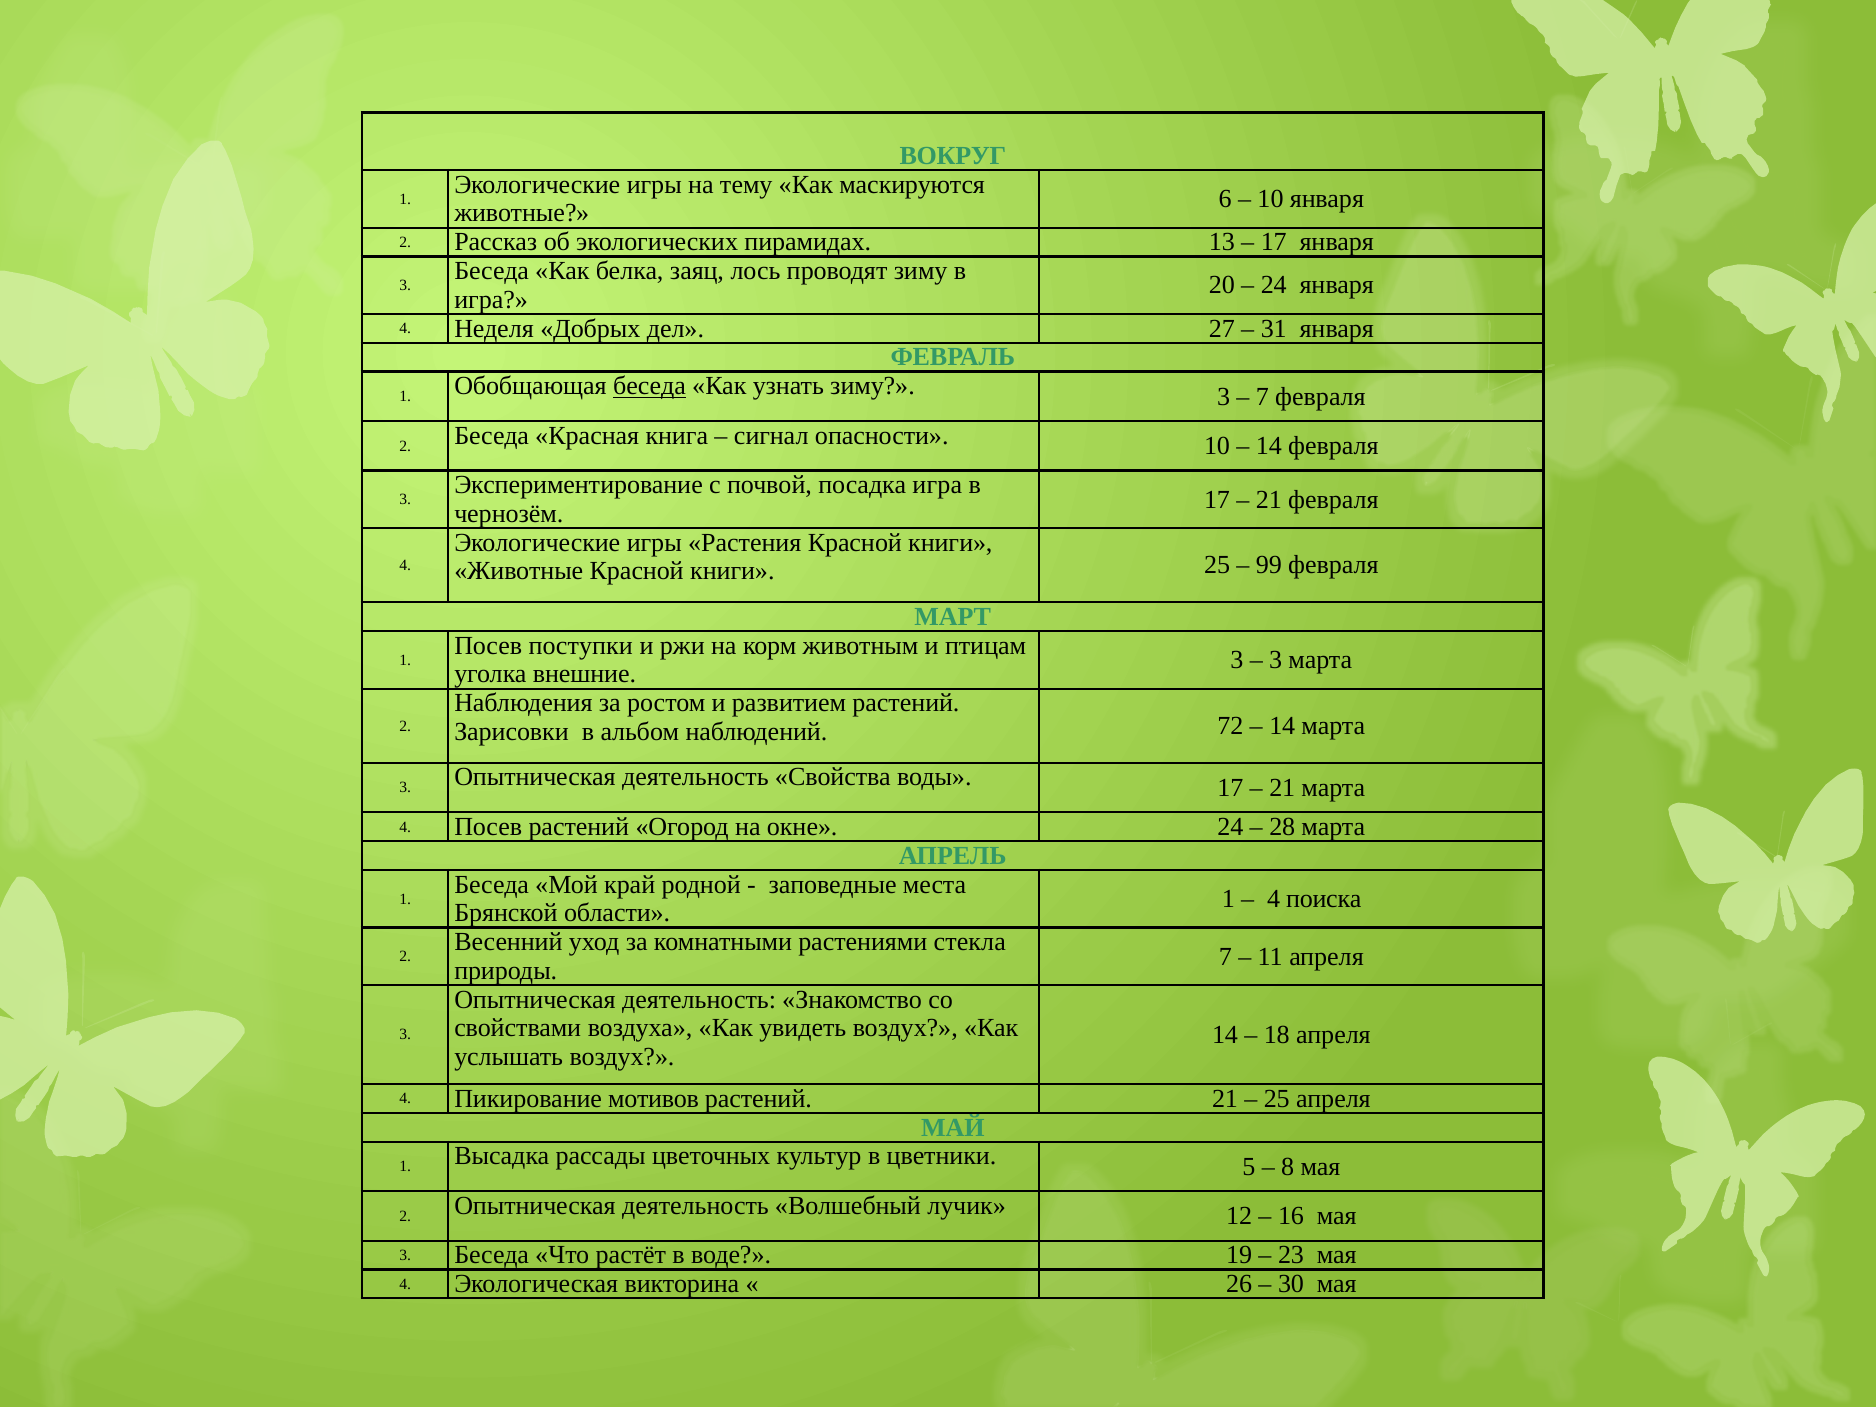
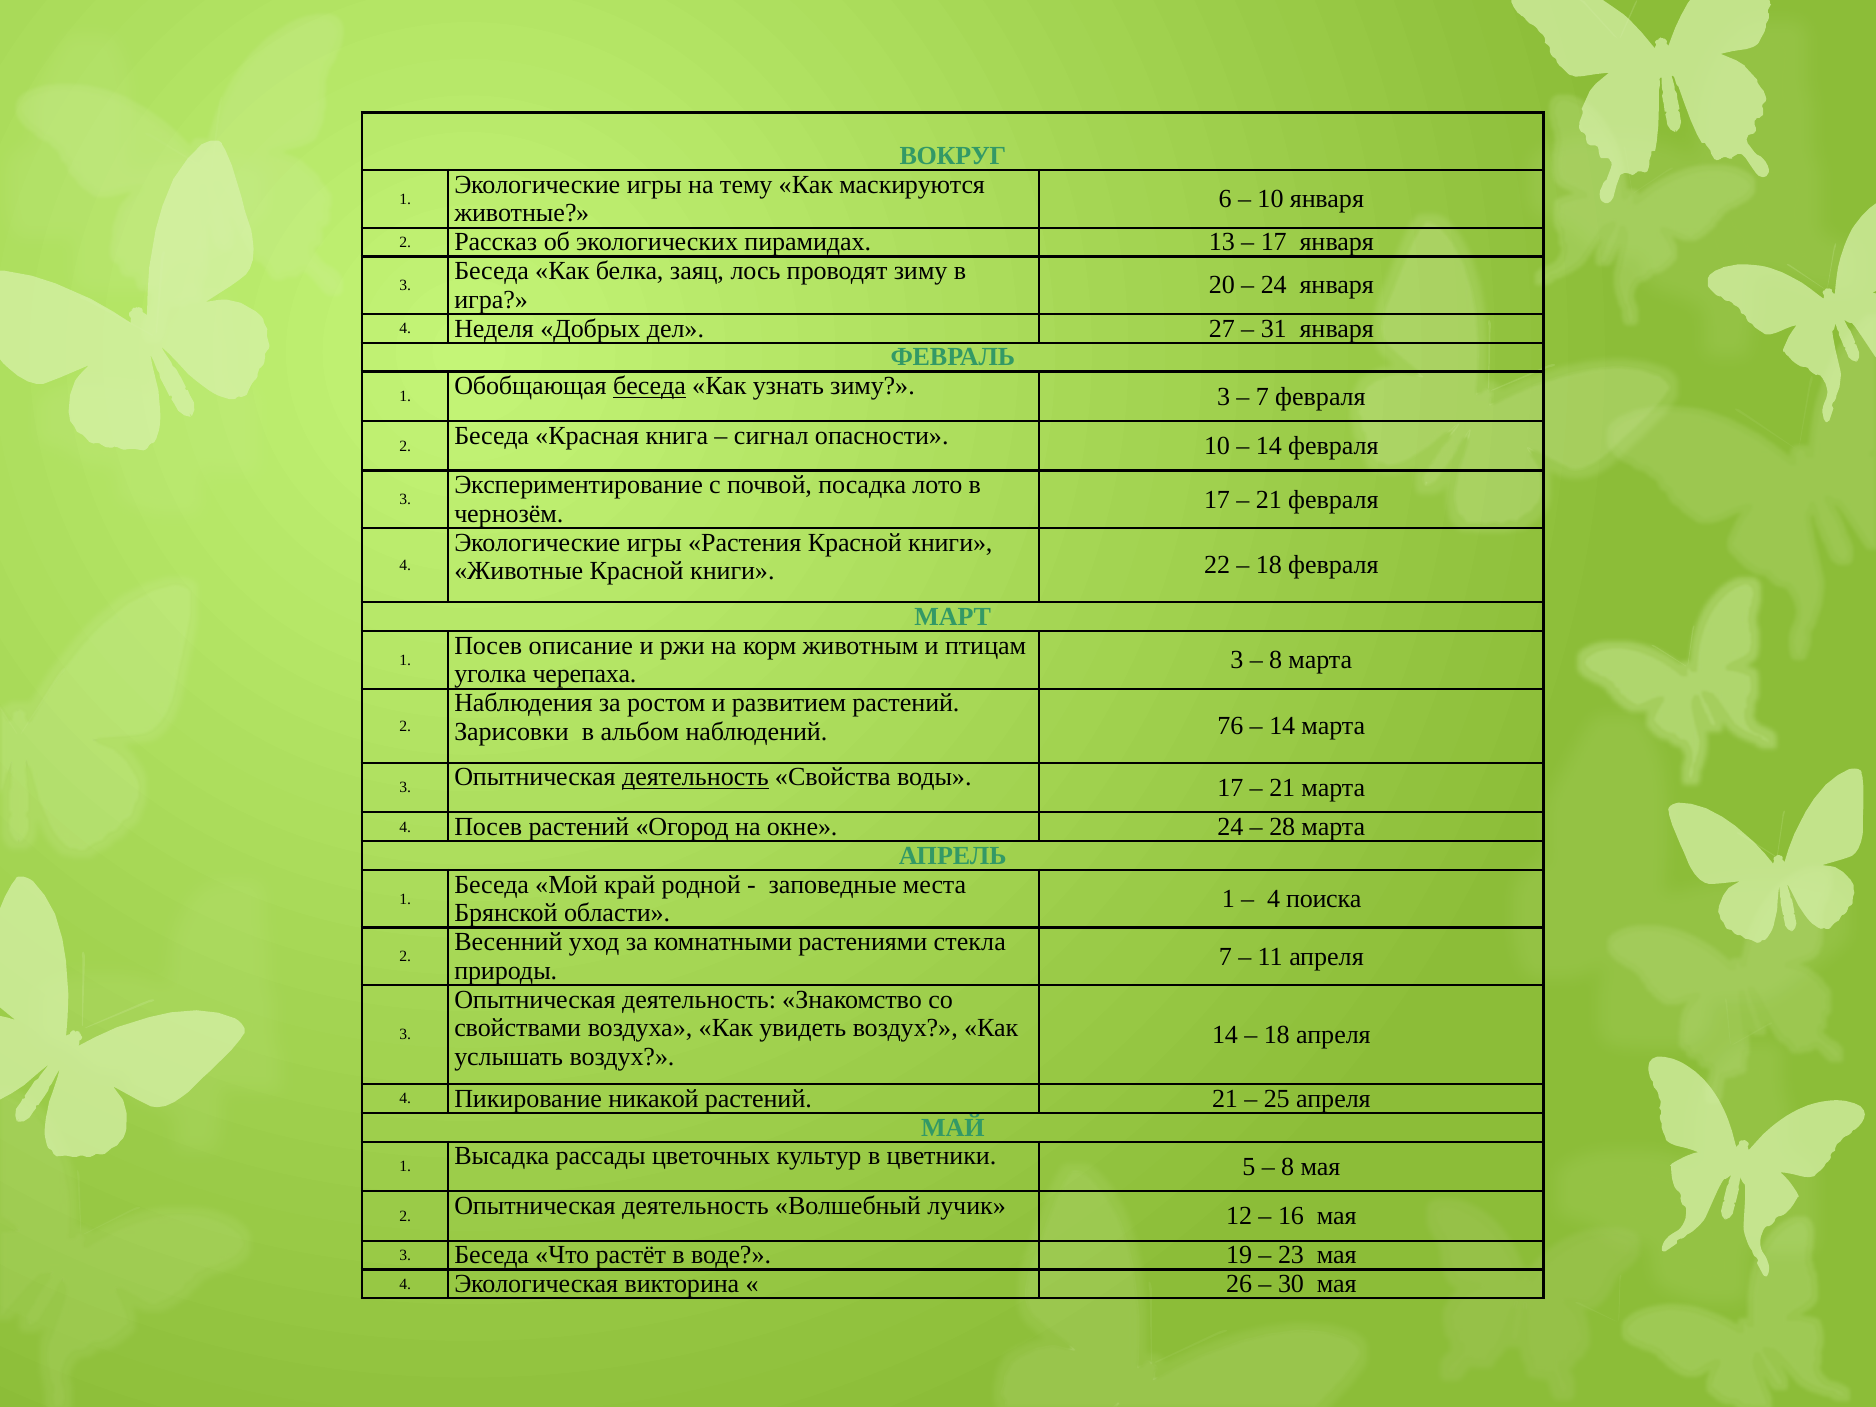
посадка игра: игра -> лото (937, 485)
книги 25: 25 -> 22 (1217, 565)
99: 99 -> 18 (1269, 565)
поступки: поступки -> описание (581, 646)
3: 3 -> 8 (1276, 660)
внешние: внешние -> черепаха (585, 674)
72: 72 -> 76 (1230, 726)
деятельность underline: none -> present (695, 777)
мотивов: мотивов -> никакой (654, 1099)
